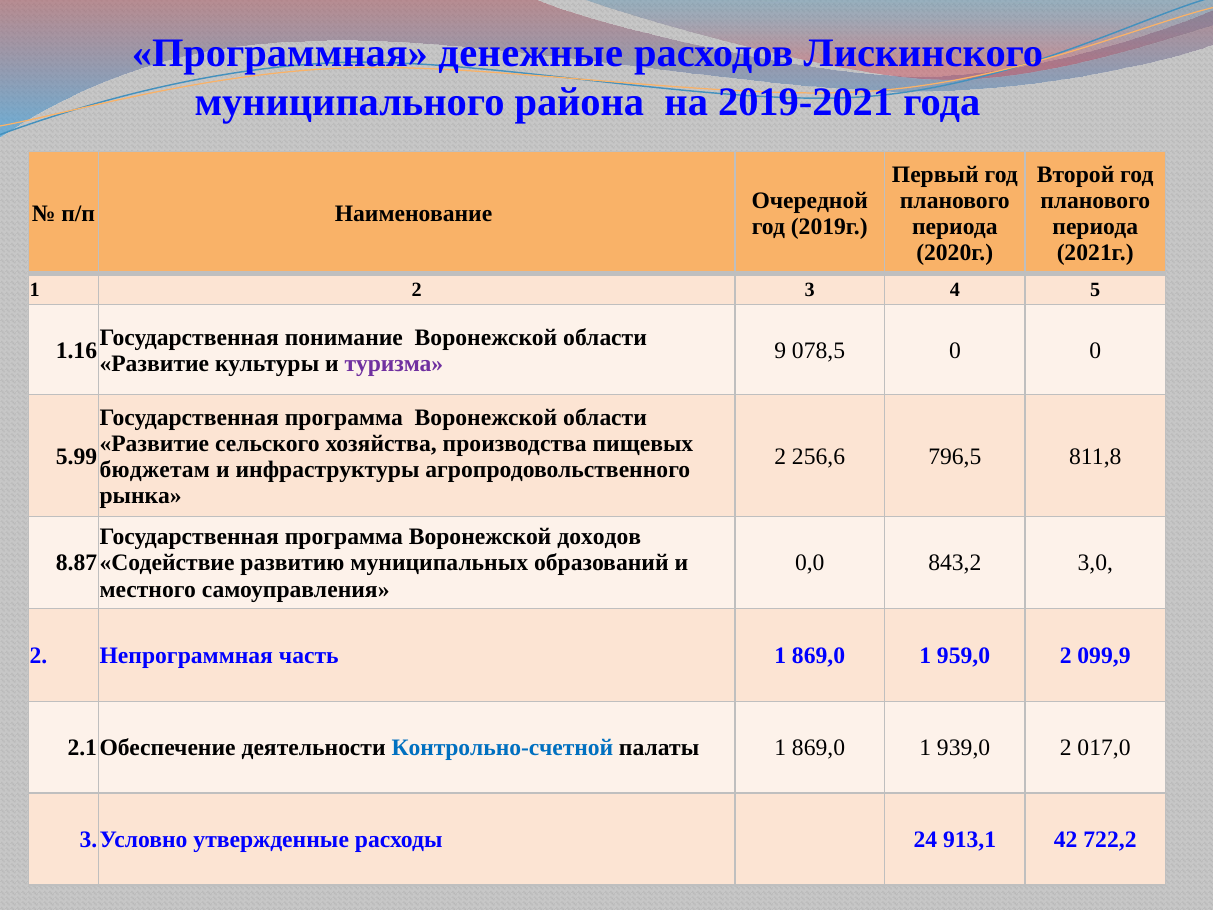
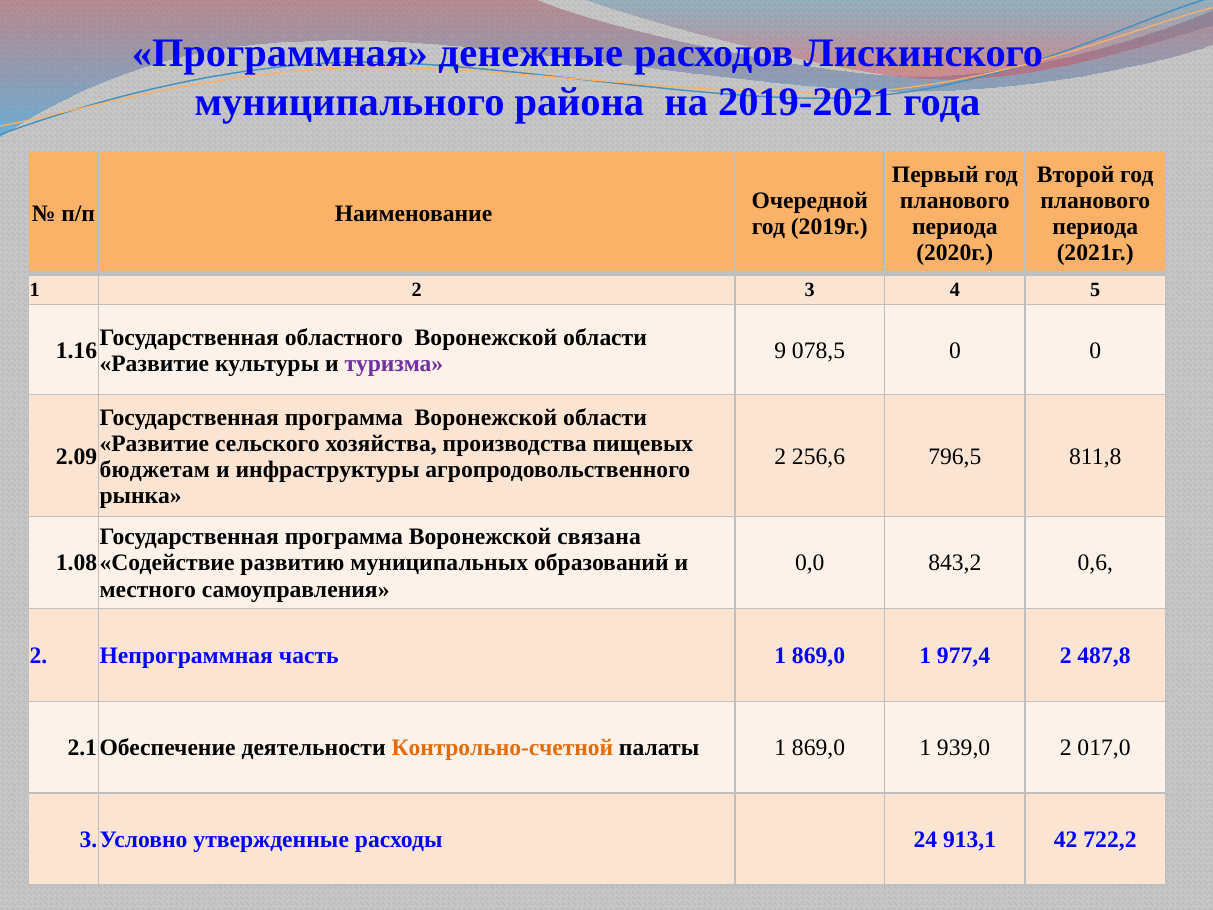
понимание: понимание -> областного (344, 337)
5.99: 5.99 -> 2.09 (77, 456)
доходов: доходов -> связана (599, 537)
8.87: 8.87 -> 1.08 (77, 563)
3,0: 3,0 -> 0,6 (1095, 563)
959,0: 959,0 -> 977,4 (964, 655)
099,9: 099,9 -> 487,8 (1104, 655)
Контрольно-счетной colour: blue -> orange (502, 748)
